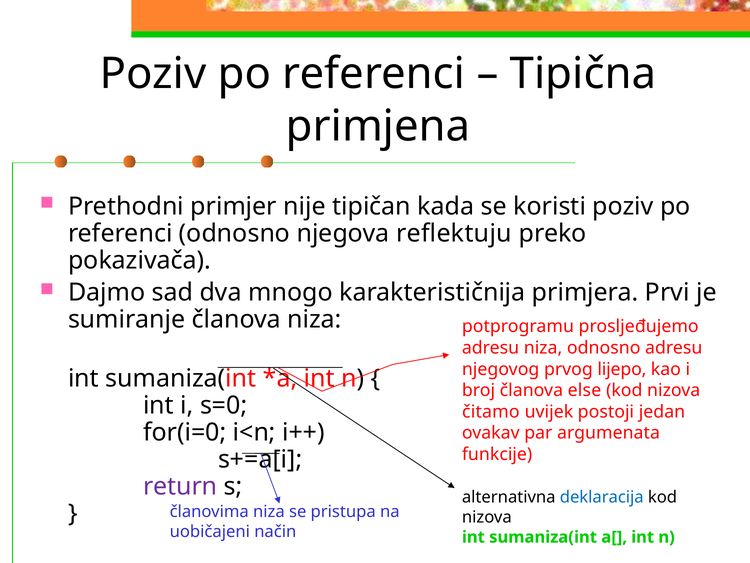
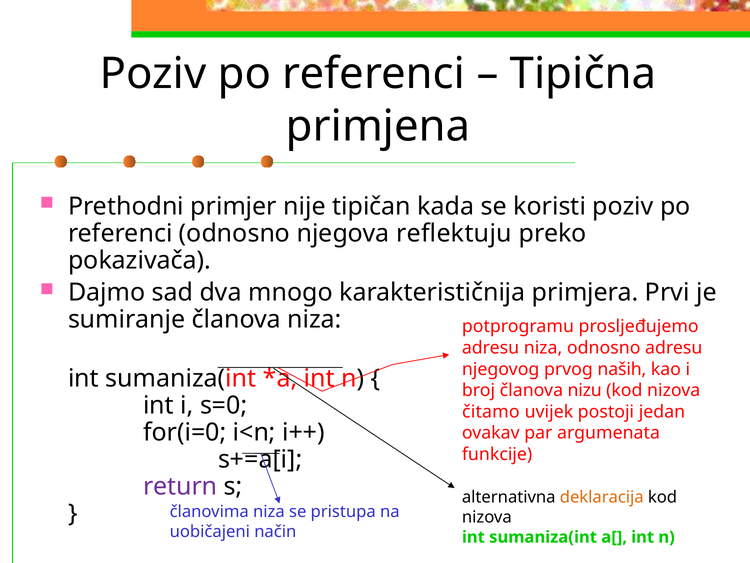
lijepo: lijepo -> naših (622, 369)
else: else -> nizu (585, 390)
deklaracija colour: blue -> orange (602, 497)
